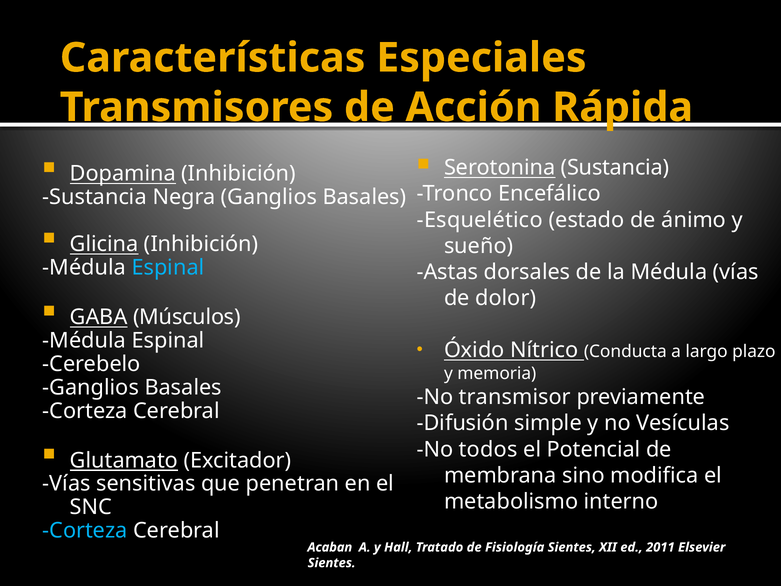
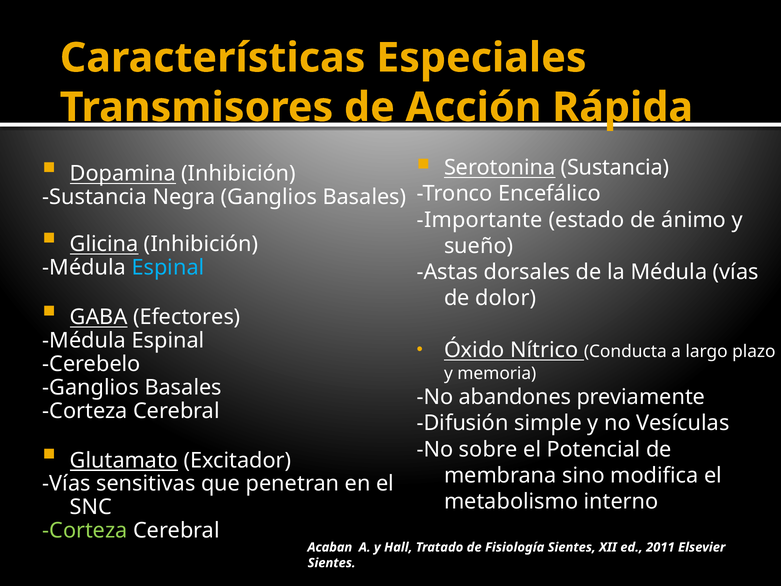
Esquelético: Esquelético -> Importante (480, 220)
Músculos: Músculos -> Efectores (187, 317)
transmisor: transmisor -> abandones (515, 397)
todos: todos -> sobre (488, 449)
Corteza colour: light blue -> light green (85, 530)
